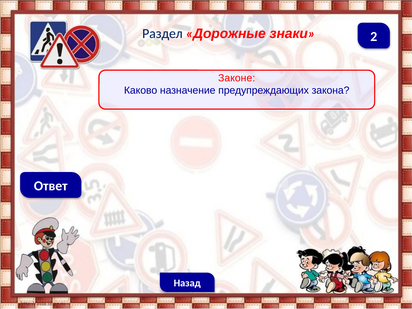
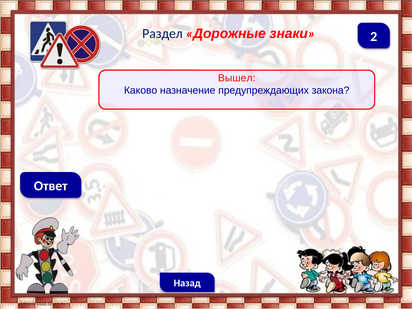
Законе: Законе -> Вышел (237, 78)
